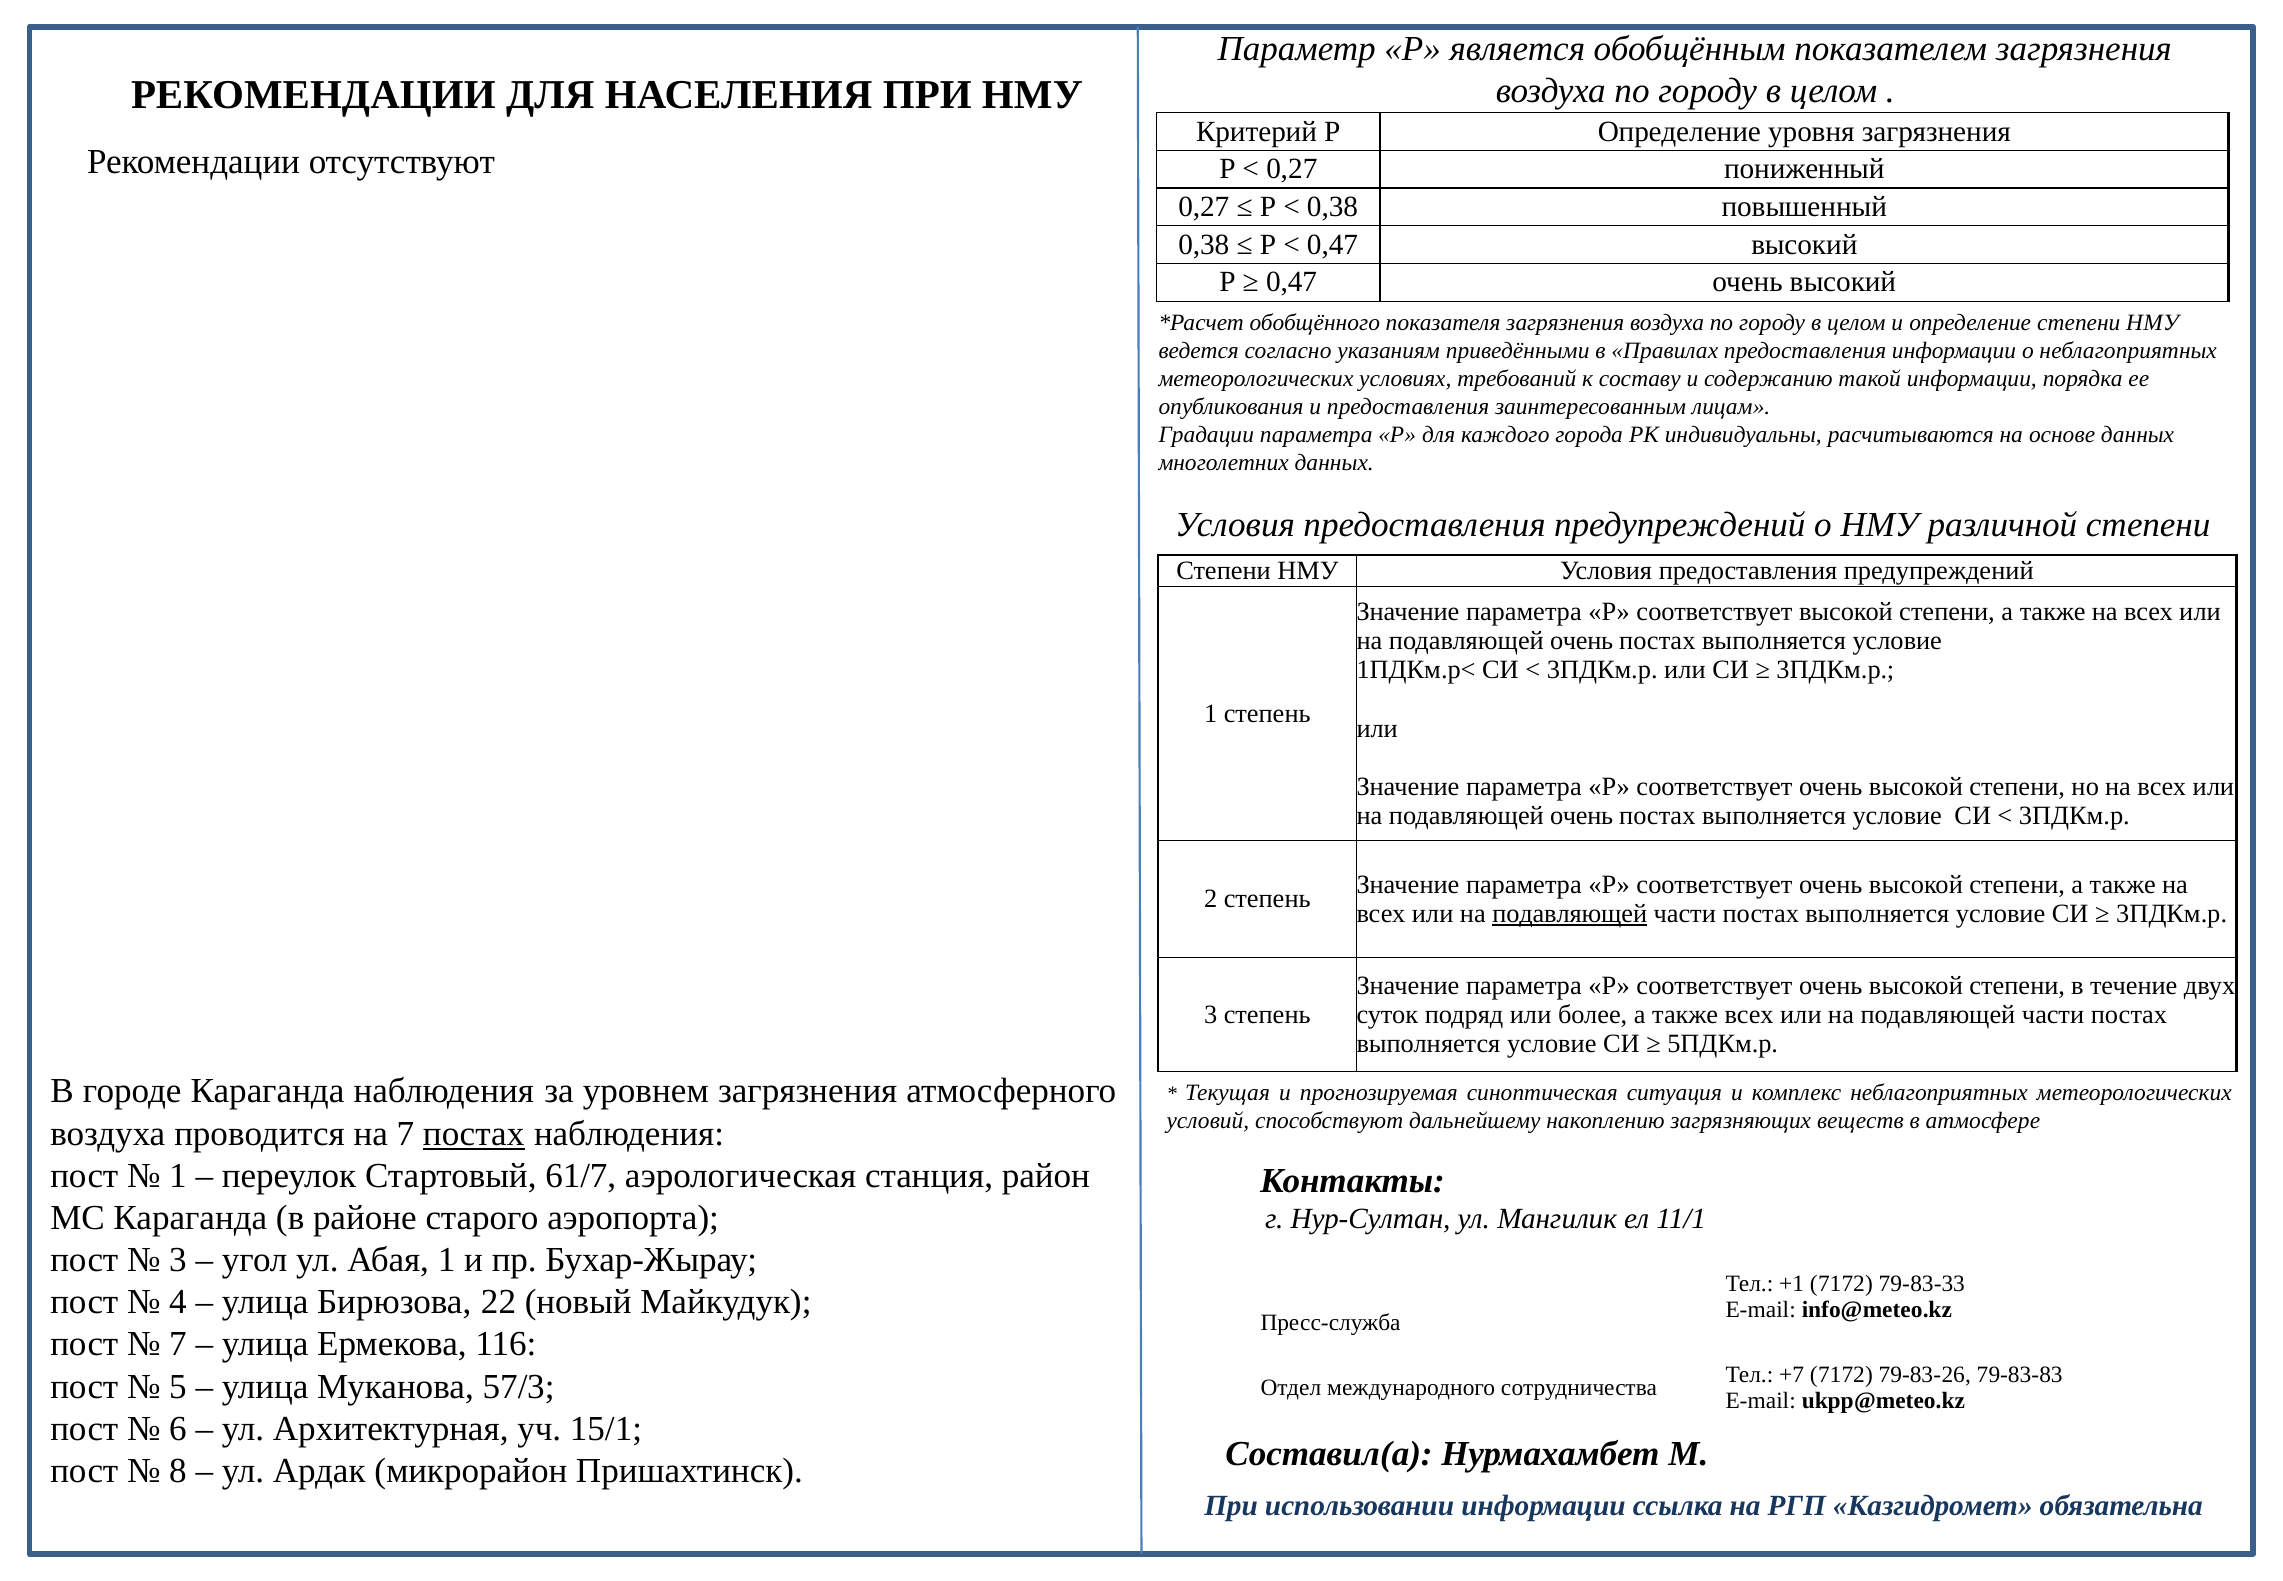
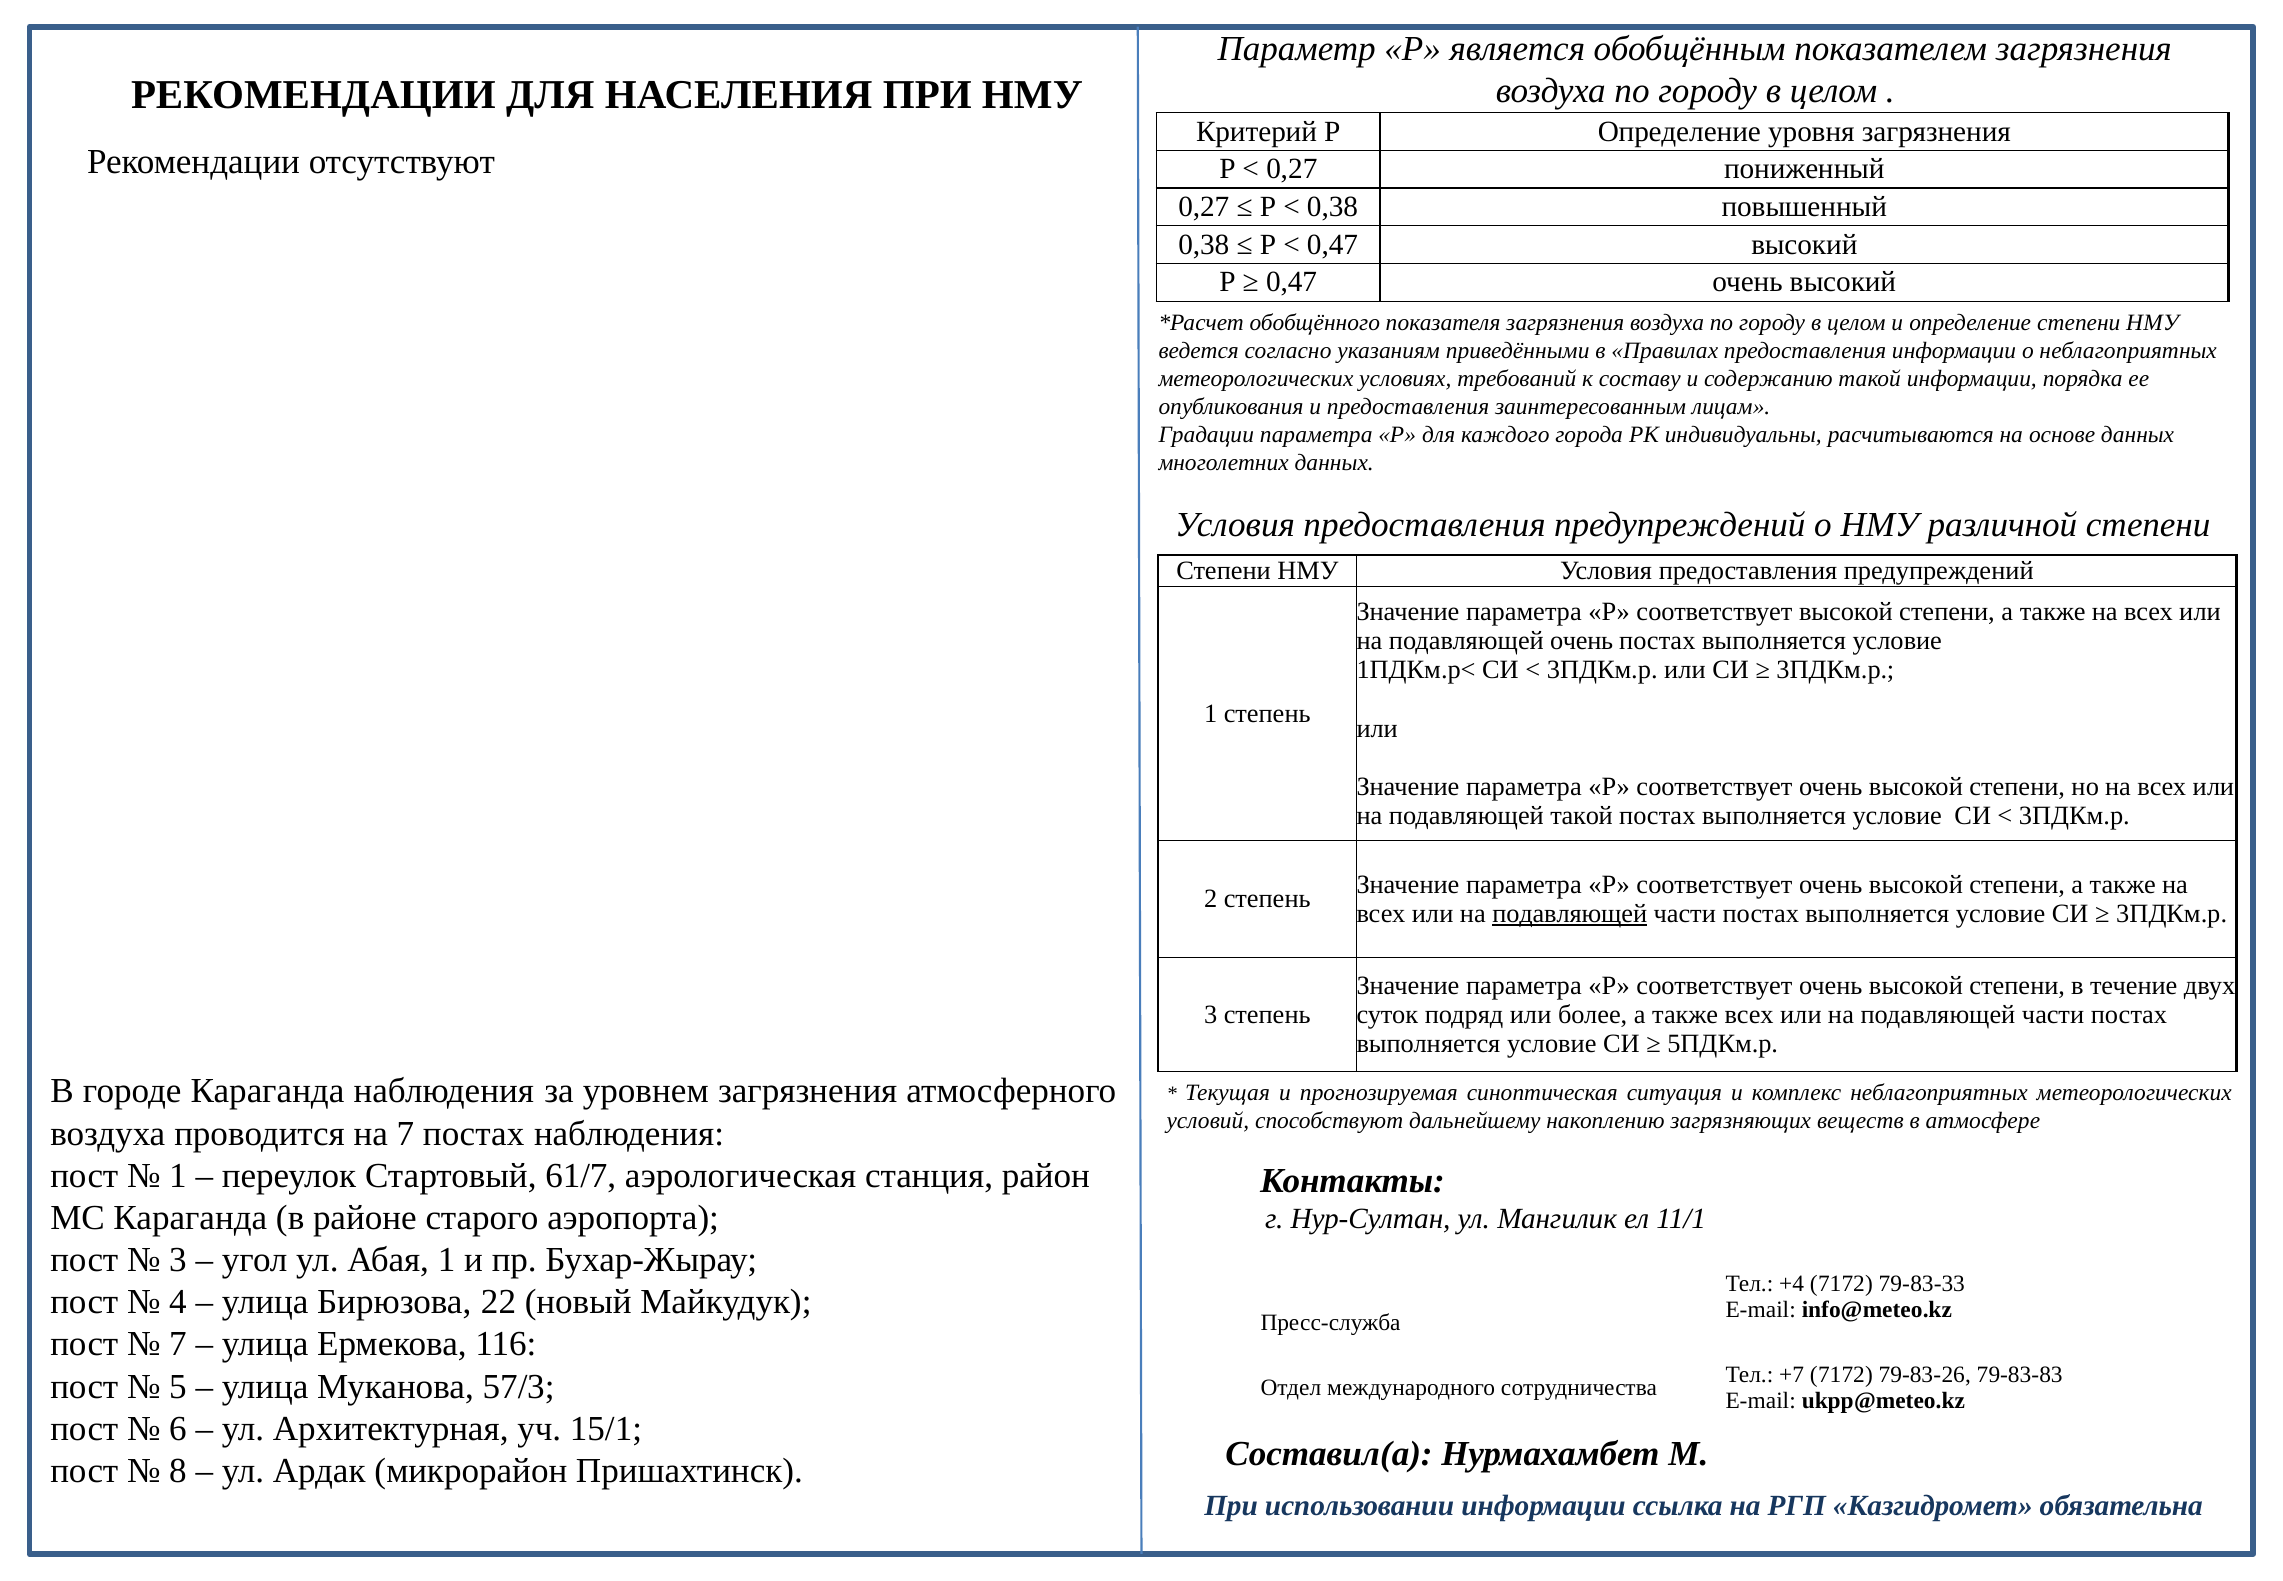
очень: очень -> такой (1582, 816)
постах underline: present -> none (474, 1133)
+1: +1 -> +4 (1792, 1283)
